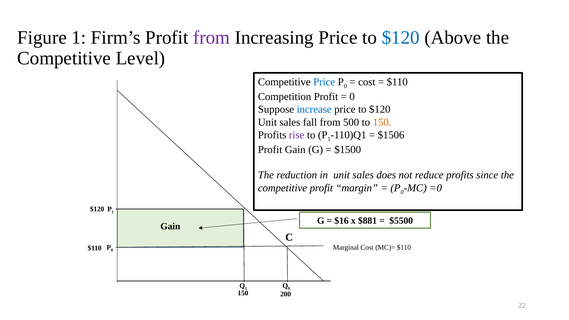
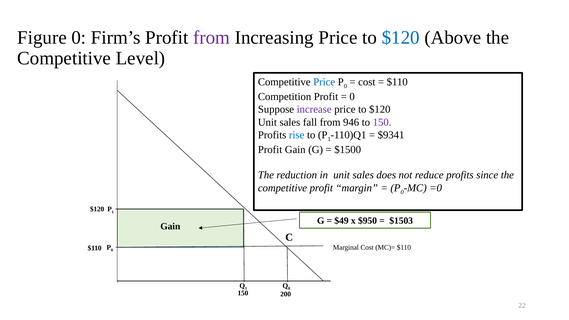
Figure 1: 1 -> 0 (79, 38)
increase colour: blue -> purple (314, 109)
500: 500 -> 946 (351, 122)
150 colour: orange -> purple (382, 122)
rise colour: purple -> blue (297, 135)
$1506: $1506 -> $9341 (391, 135)
$16: $16 -> $49 (342, 221)
$881: $881 -> $950 (367, 221)
$5500: $5500 -> $1503 (401, 221)
